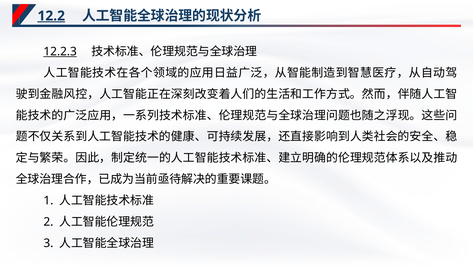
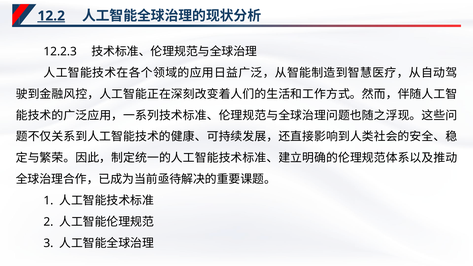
12.2.3 underline: present -> none (60, 52)
